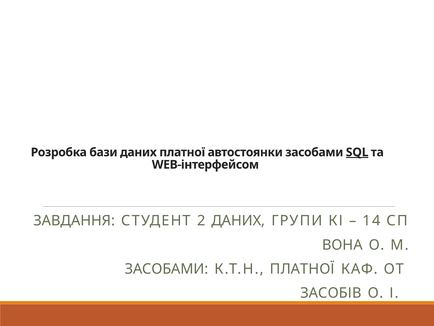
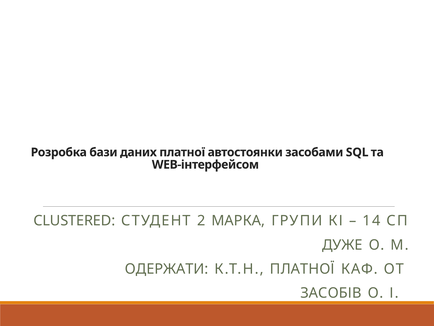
SQL underline: present -> none (357, 152)
ЗАВДАННЯ: ЗАВДАННЯ -> CLUSTERED (74, 220)
2 ДАНИХ: ДАНИХ -> МАРКА (238, 220)
ВОНА: ВОНА -> ДУЖЕ (342, 245)
ЗАСОБАМИ: ЗАСОБАМИ -> ОДЕРЖАТИ (167, 269)
